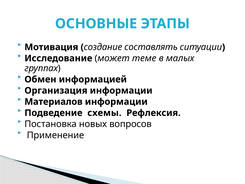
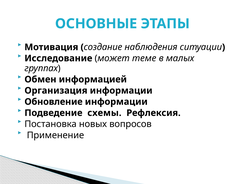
составлять: составлять -> наблюдения (151, 47)
Материалов: Материалов -> Обновление (54, 102)
